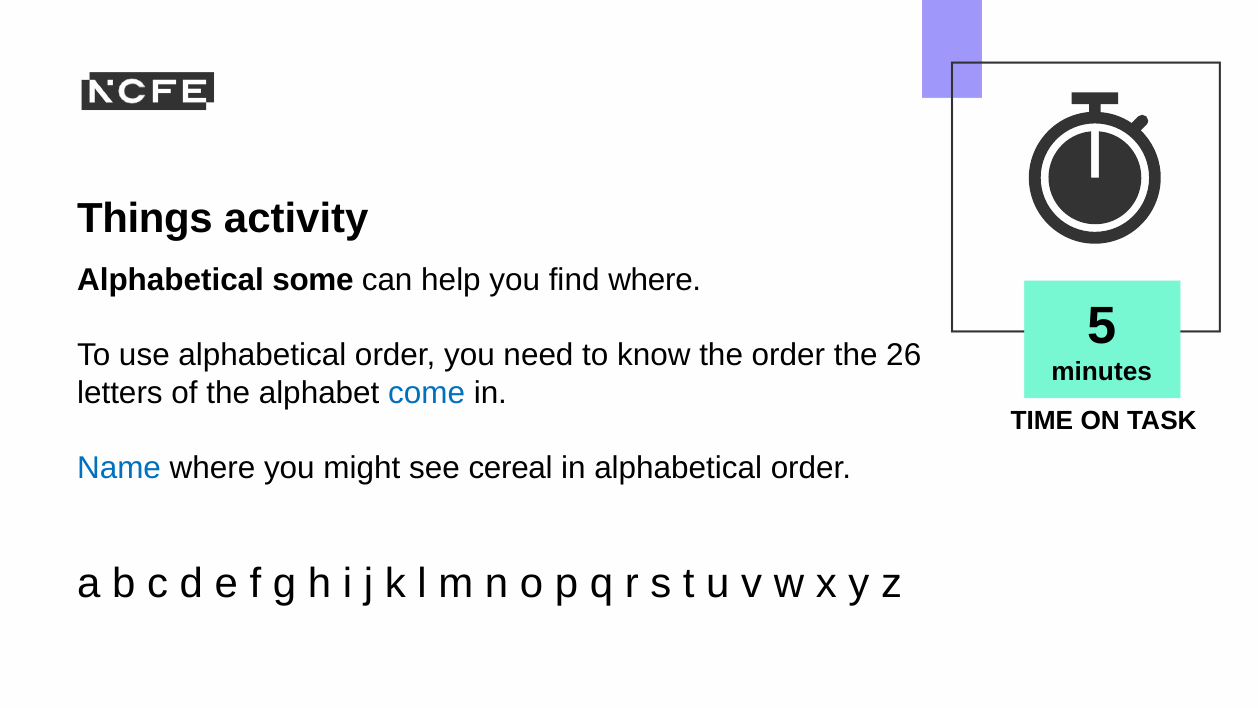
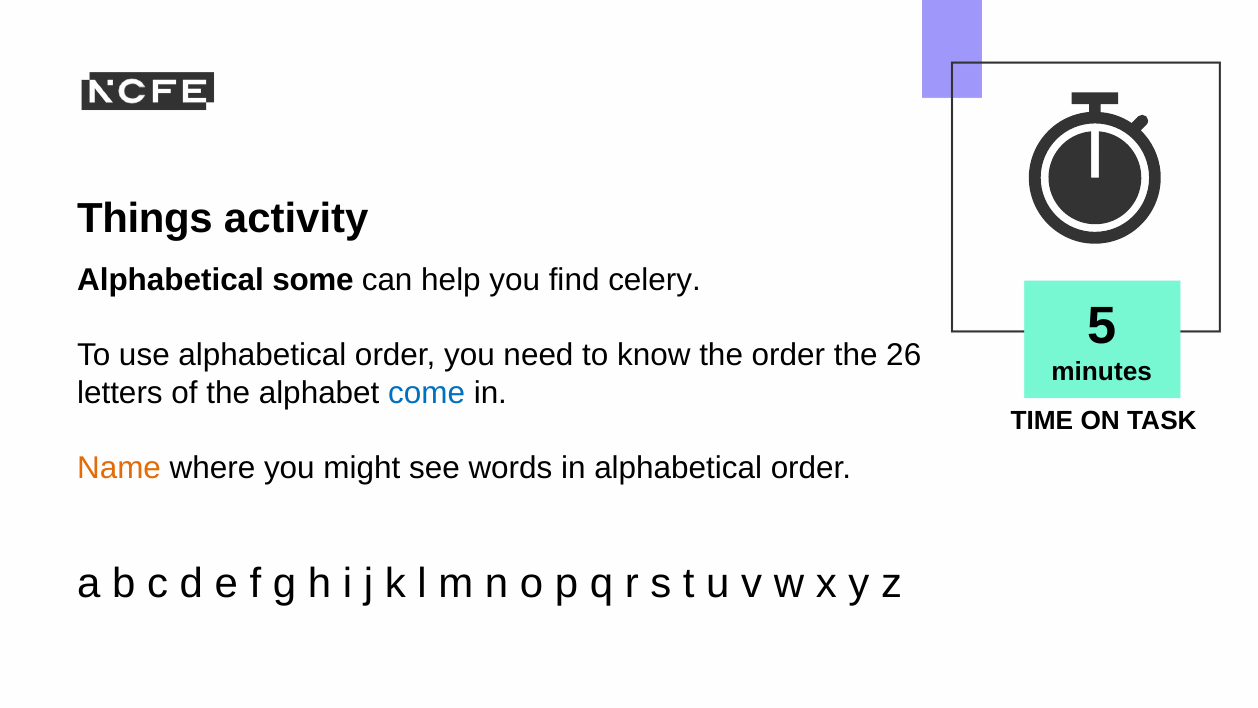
find where: where -> celery (655, 279)
Name colour: blue -> orange (119, 468)
cereal: cereal -> words (510, 468)
